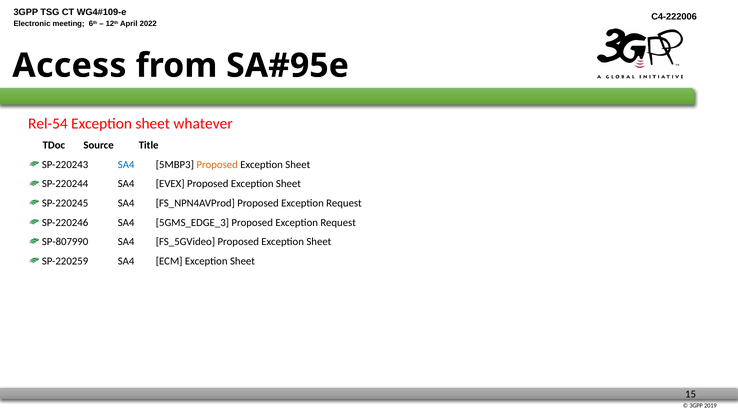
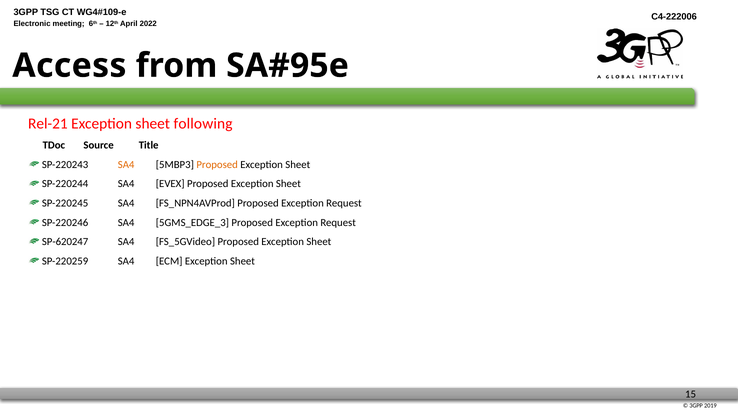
Rel-54: Rel-54 -> Rel-21 (48, 123)
whatever: whatever -> following (203, 123)
SA4 colour: blue -> orange (126, 165)
SP-807990: SP-807990 -> SP-620247 (65, 242)
